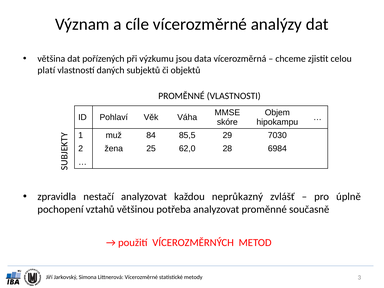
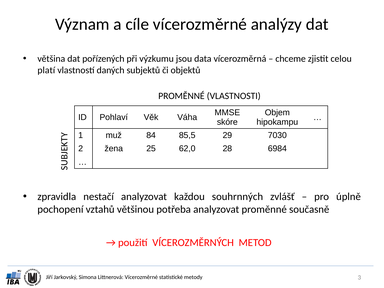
neprůkazný: neprůkazný -> souhrnných (237, 197)
